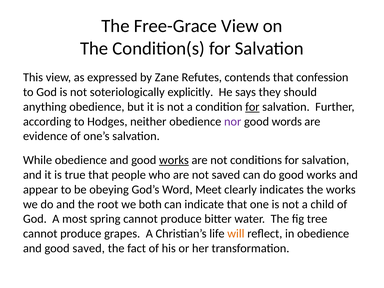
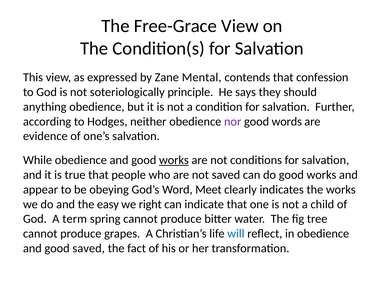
Refutes: Refutes -> Mental (202, 77)
explicitly: explicitly -> principle (190, 92)
for underline: present -> none (252, 107)
root: root -> easy (108, 204)
both: both -> right (150, 204)
most: most -> term (75, 219)
will colour: orange -> blue (236, 234)
